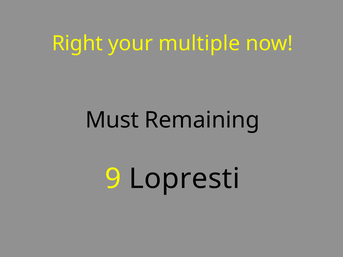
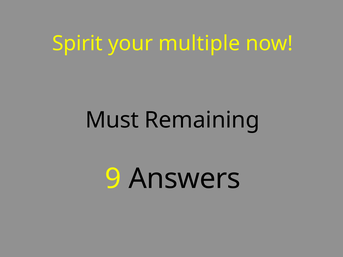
Right: Right -> Spirit (77, 43)
Lopresti: Lopresti -> Answers (185, 179)
